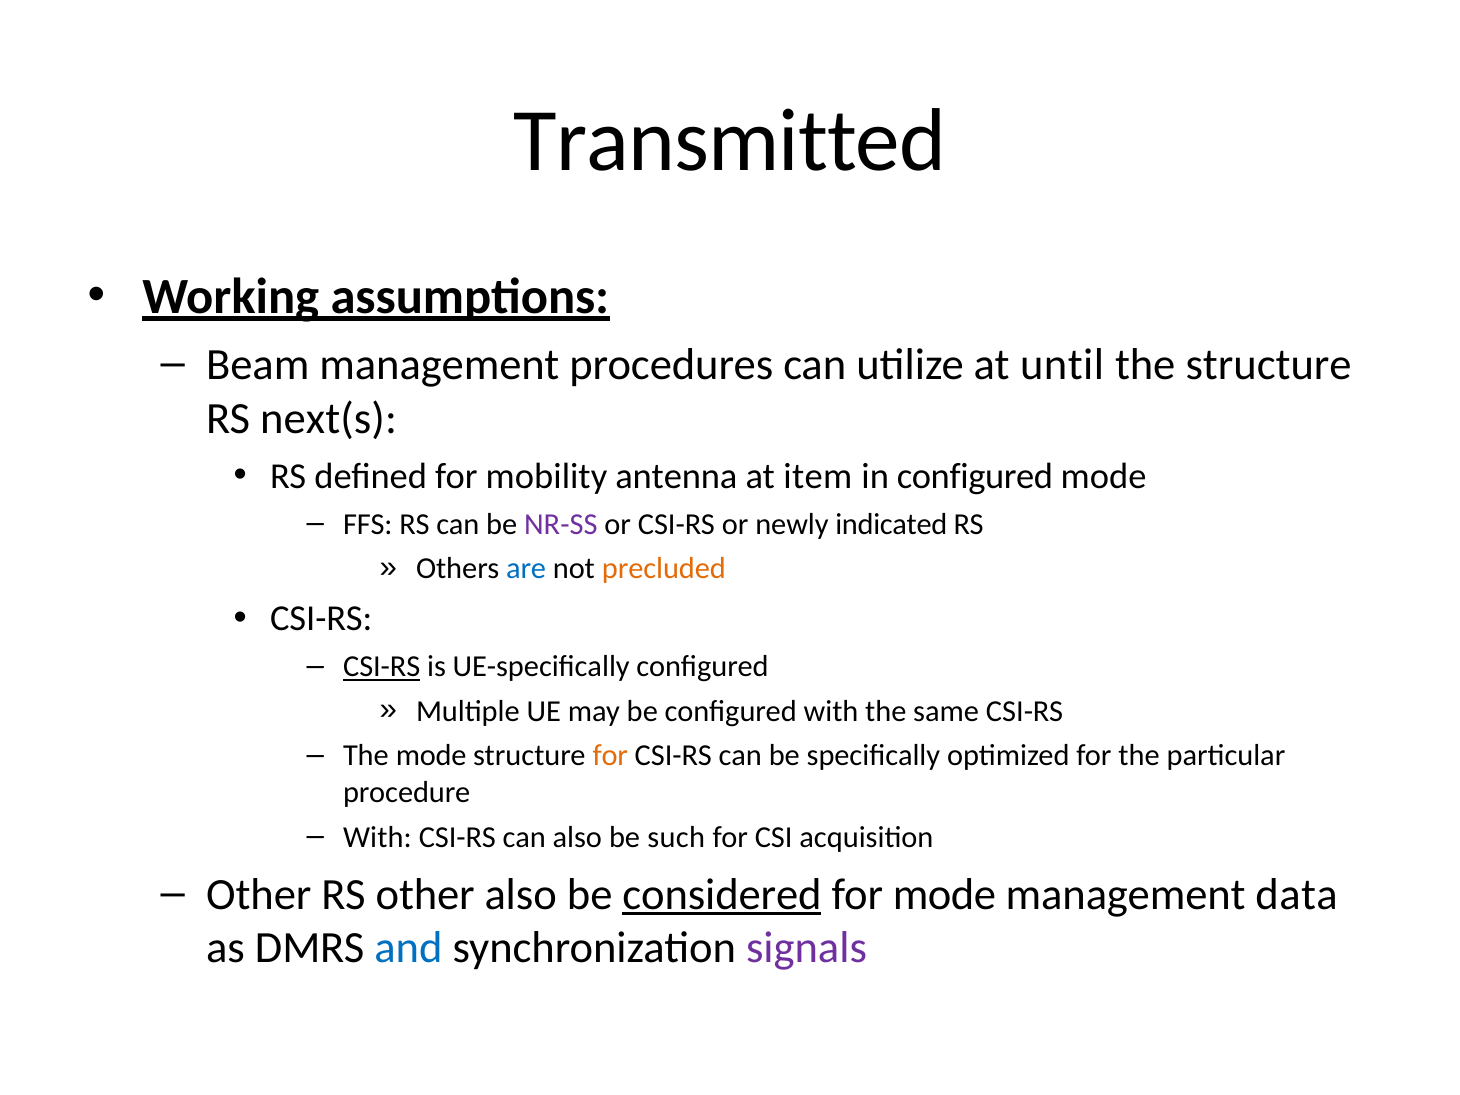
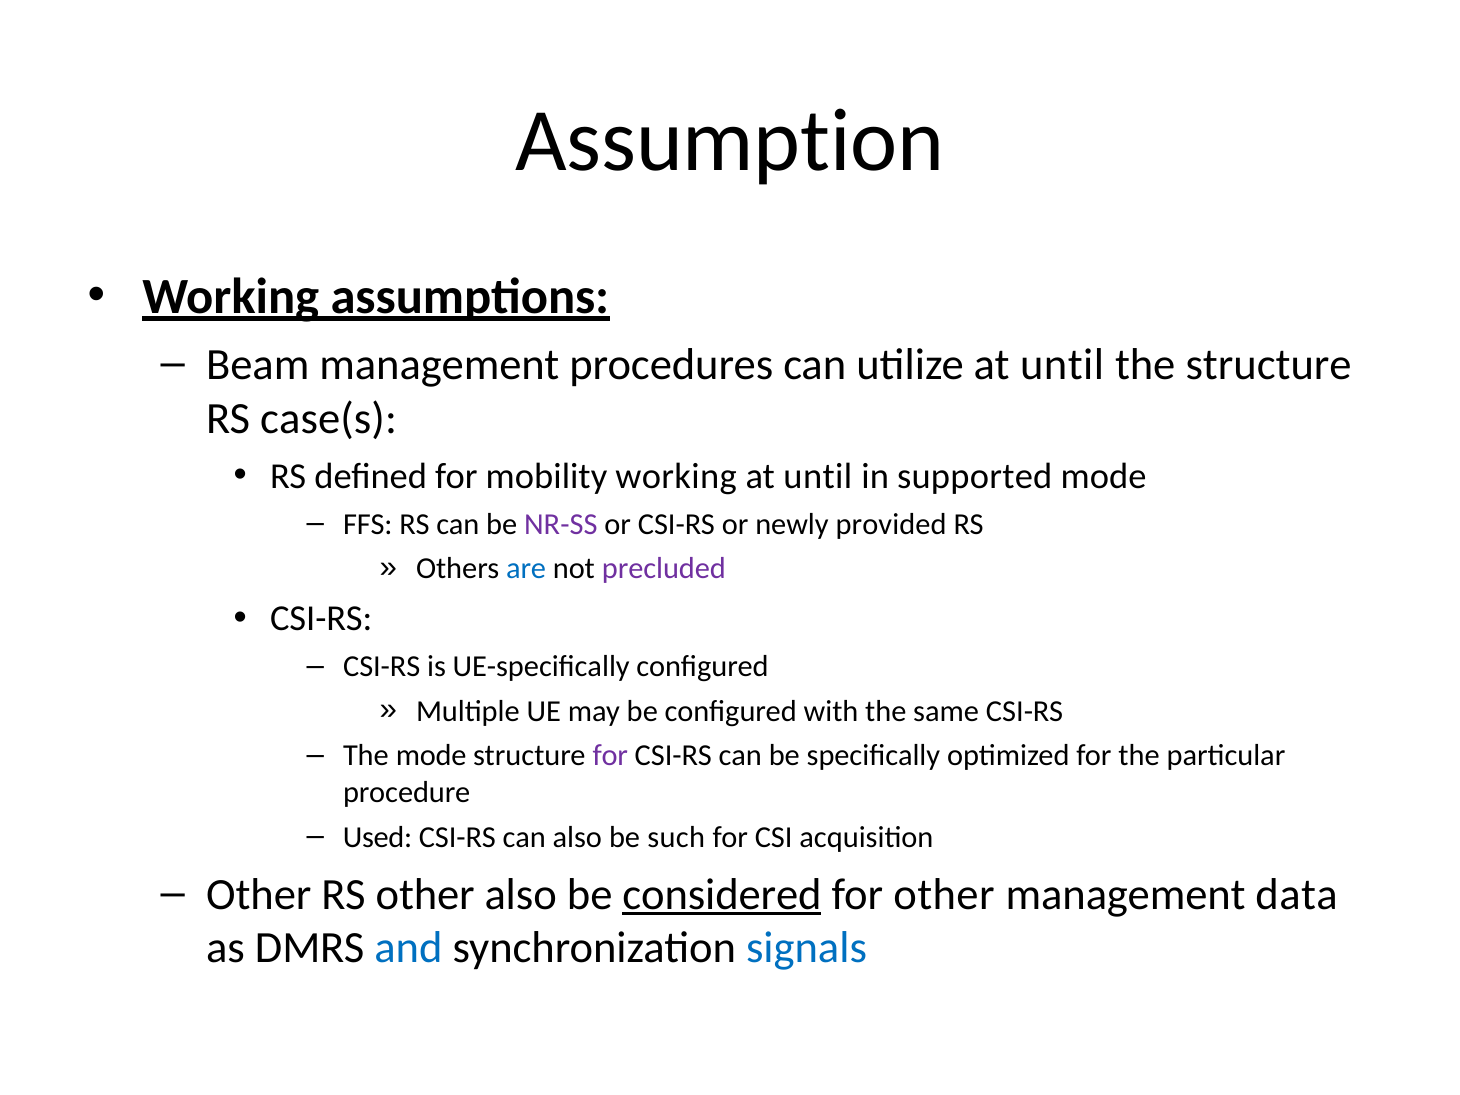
Transmitted: Transmitted -> Assumption (730, 141)
next(s: next(s -> case(s (329, 418)
mobility antenna: antenna -> working (676, 476)
item: item -> until (818, 476)
in configured: configured -> supported (975, 476)
indicated: indicated -> provided (891, 524)
precluded colour: orange -> purple (664, 569)
CSI-RS underline: present -> none (382, 667)
for colour: orange -> purple (610, 756)
With: With -> Used (378, 837)
for mode: mode -> other (944, 894)
signals colour: purple -> blue (806, 948)
